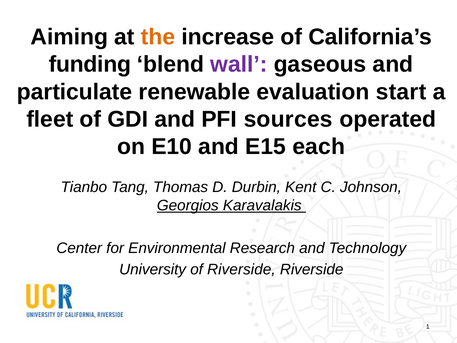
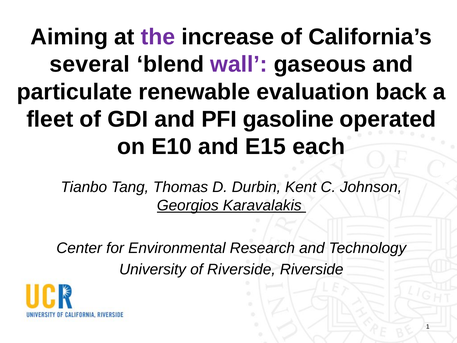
the colour: orange -> purple (158, 37)
funding: funding -> several (90, 64)
start: start -> back (401, 92)
sources: sources -> gasoline (288, 119)
